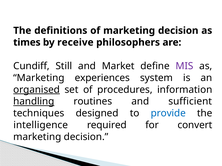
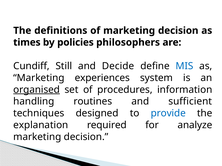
receive: receive -> policies (75, 42)
Market: Market -> Decide (118, 66)
MIS colour: purple -> blue (184, 66)
handling underline: present -> none (34, 102)
intelligence: intelligence -> explanation (41, 125)
convert: convert -> analyze (195, 125)
